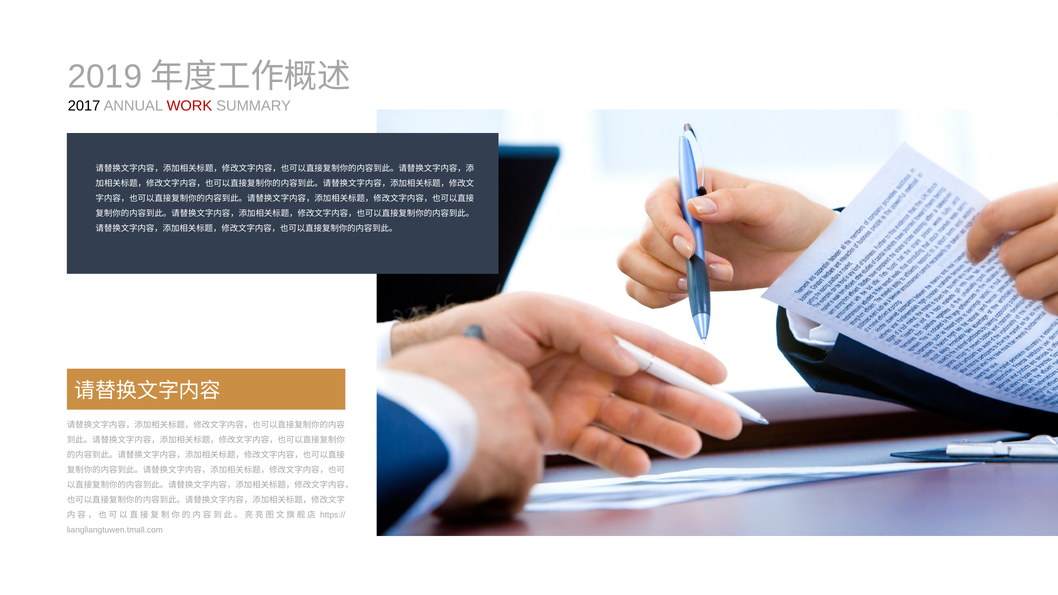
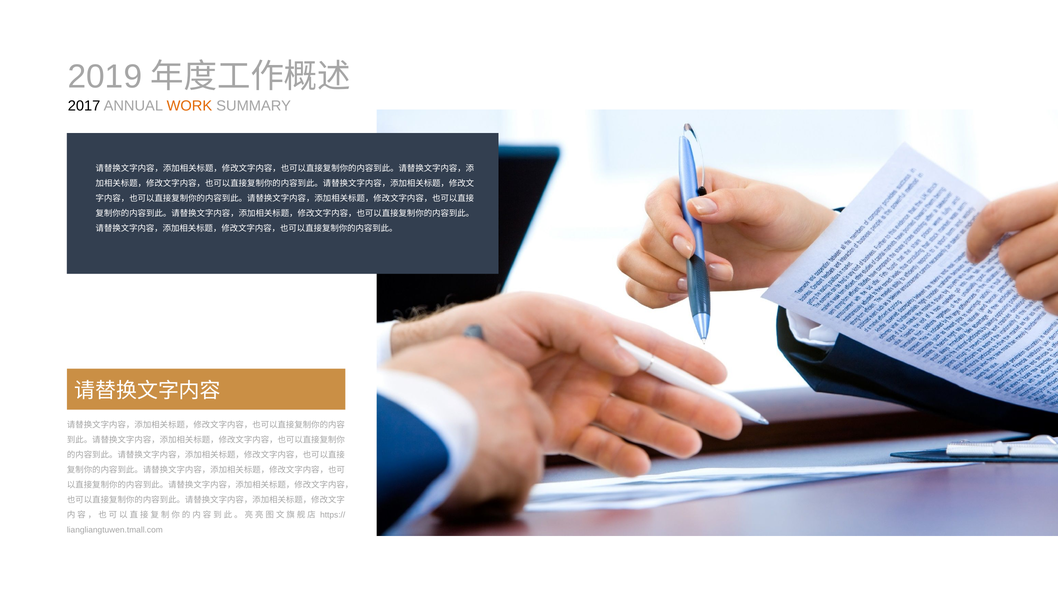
WORK colour: red -> orange (189, 106)
